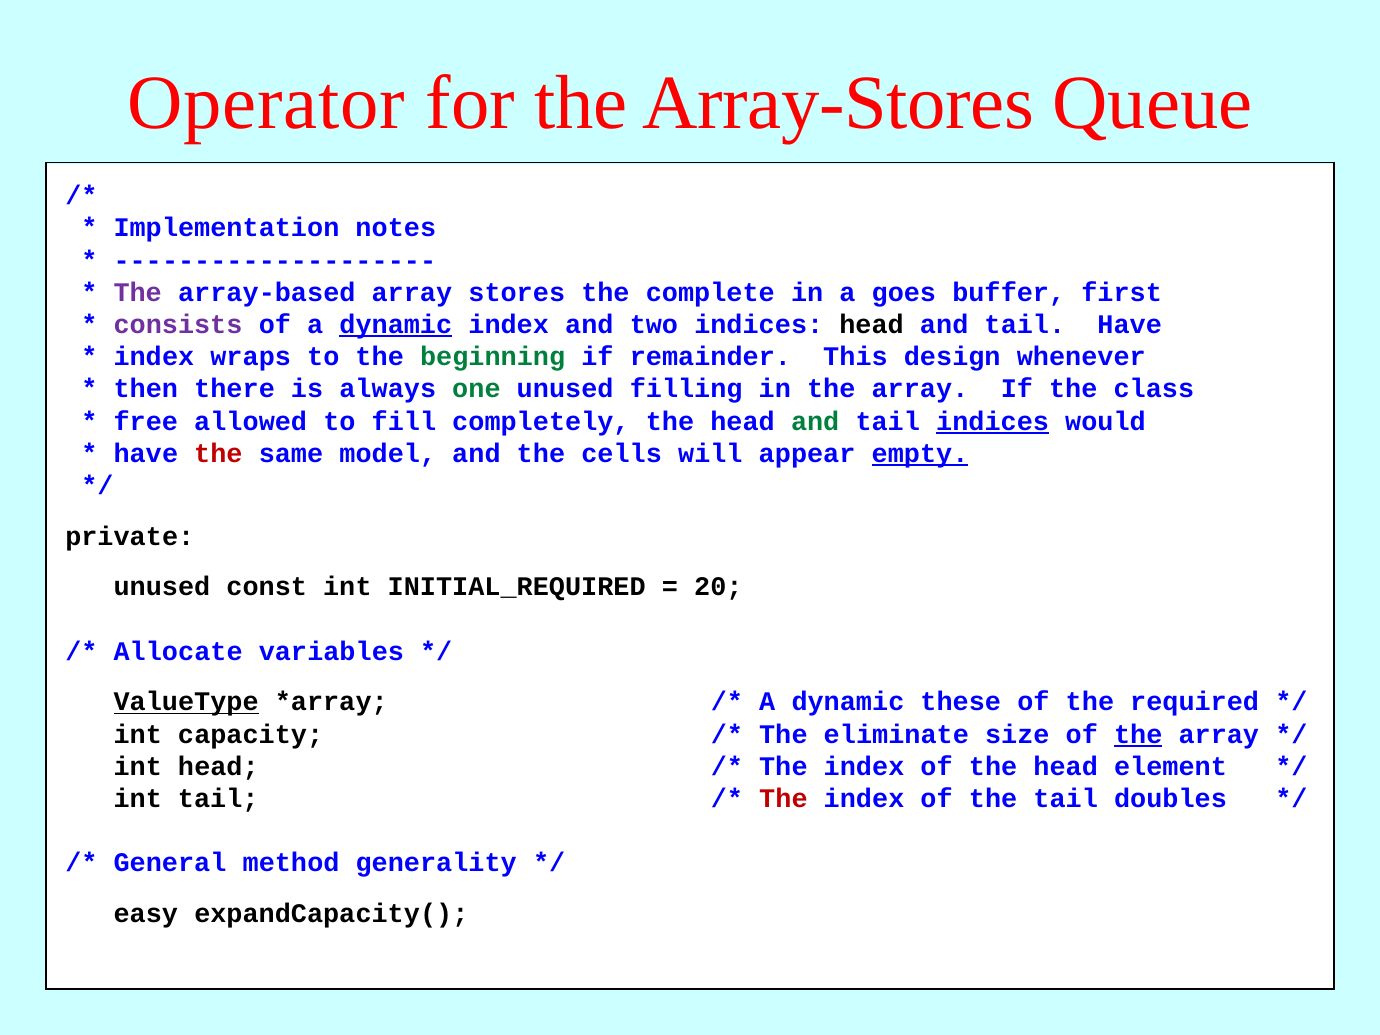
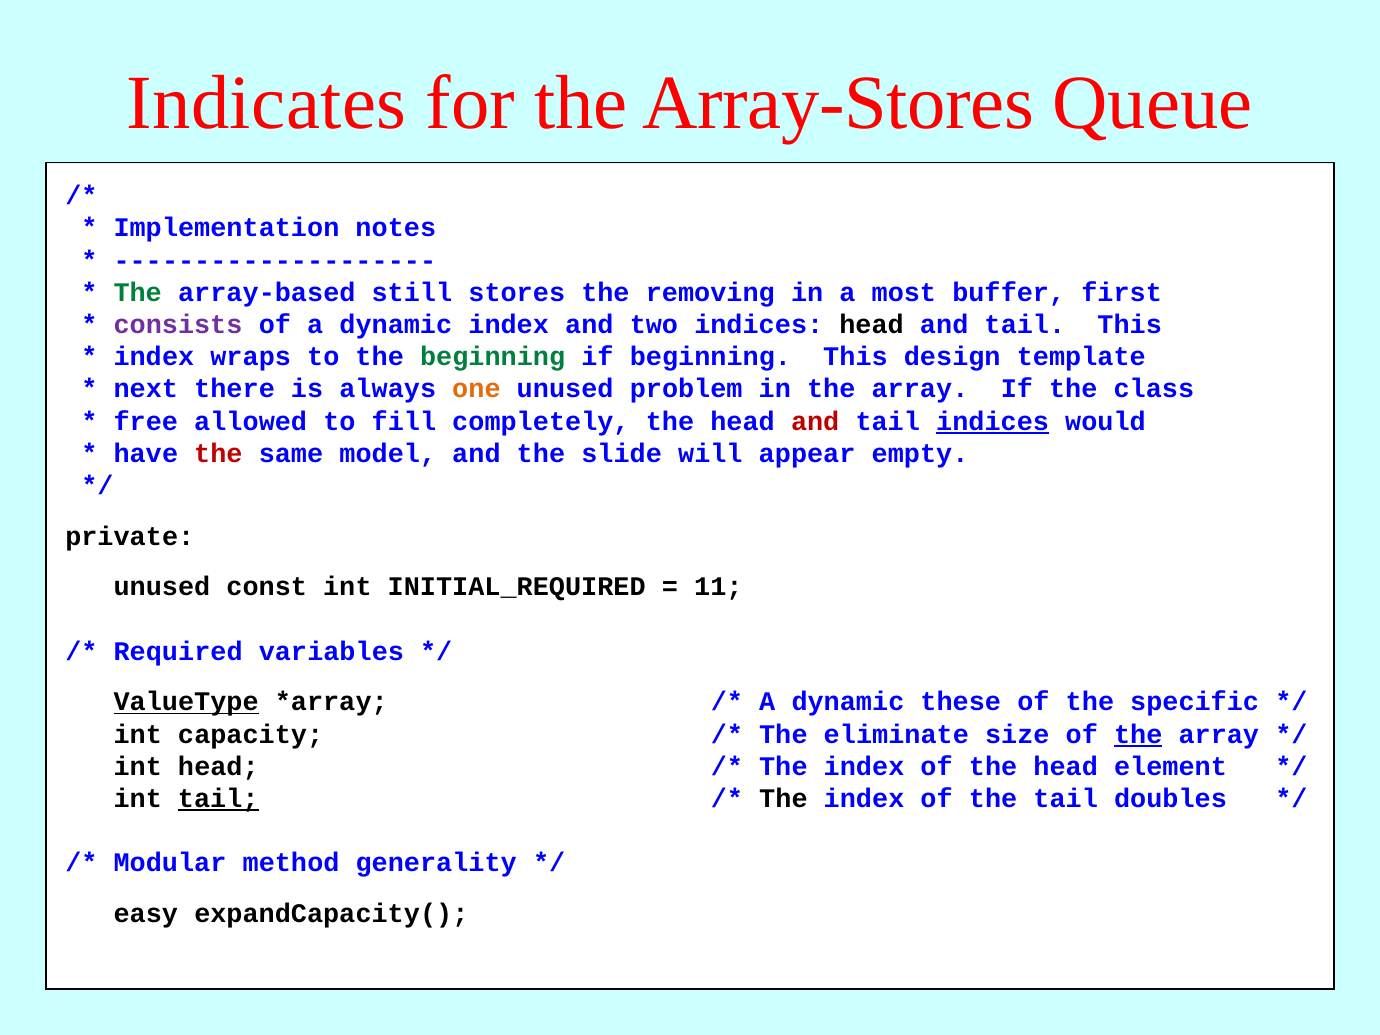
Operator: Operator -> Indicates (266, 103)
The colour: purple -> green (138, 292)
array-based array: array -> still (412, 292)
complete: complete -> removing (710, 292)
goes: goes -> most (904, 292)
dynamic underline: present -> none (396, 325)
tail Have: Have -> This (1130, 325)
if remainder: remainder -> beginning (710, 357)
whenever: whenever -> template (1081, 357)
then: then -> next (146, 389)
one colour: green -> orange (476, 389)
filling: filling -> problem (686, 389)
and colour: green -> red (815, 421)
cells: cells -> slide (622, 454)
empty underline: present -> none (920, 454)
20: 20 -> 11 (718, 587)
Allocate: Allocate -> Required (178, 651)
required: required -> specific (1195, 702)
tail underline: none -> present (218, 799)
The colour: red -> black (783, 799)
General: General -> Modular (170, 863)
